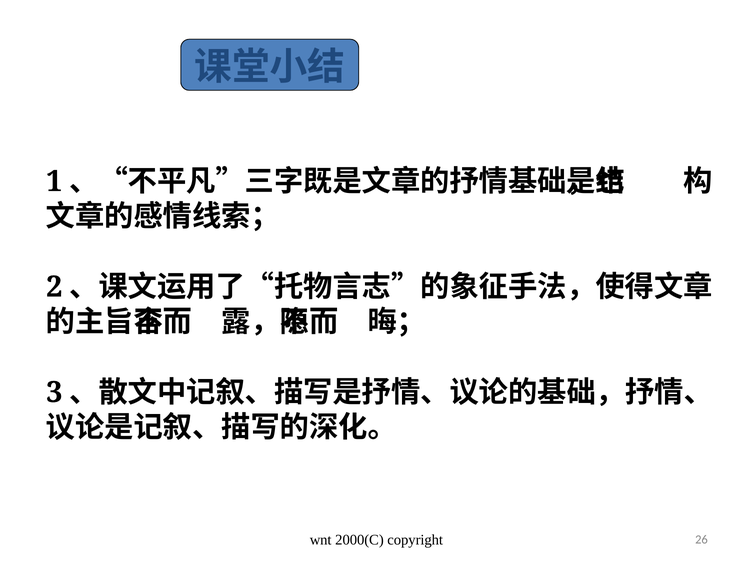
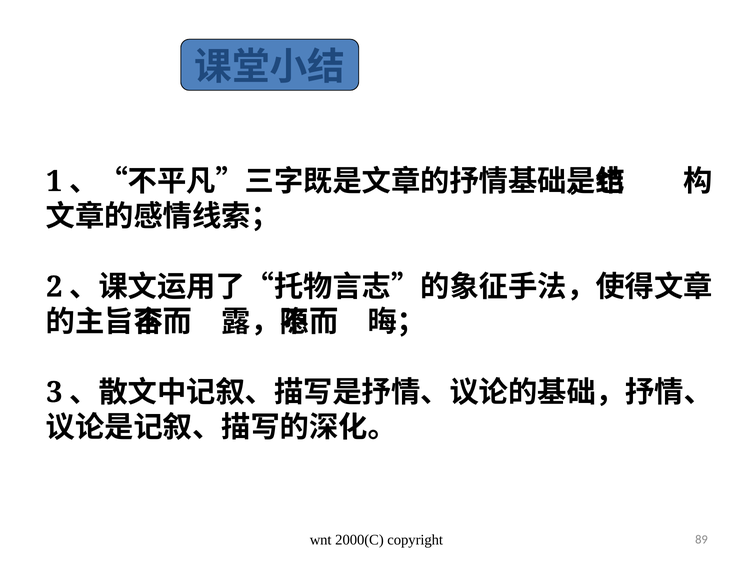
26: 26 -> 89 (701, 539)
